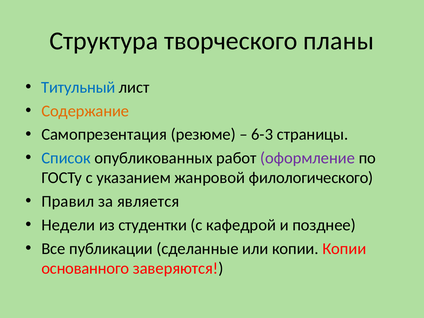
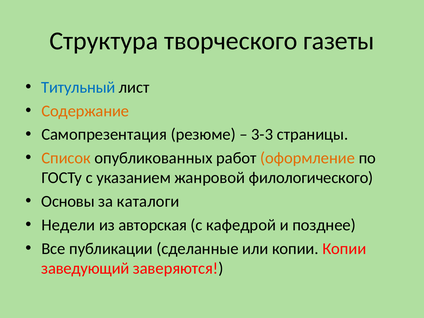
планы: планы -> газеты (339, 41)
6-3: 6-3 -> 3-3 (262, 135)
Список colour: blue -> orange (66, 158)
оформление colour: purple -> orange (308, 158)
Правил: Правил -> Основы (68, 201)
является: является -> каталоги (148, 201)
студентки: студентки -> авторская (153, 225)
основанного: основанного -> заведующий (85, 268)
